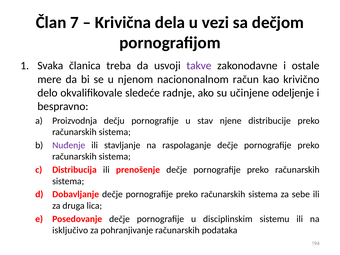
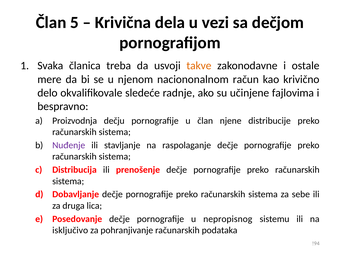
7: 7 -> 5 (75, 22)
takve colour: purple -> orange (199, 66)
odeljenje: odeljenje -> fajlovima (293, 93)
u stav: stav -> član (205, 121)
disciplinskim: disciplinskim -> nepropisnog (228, 219)
